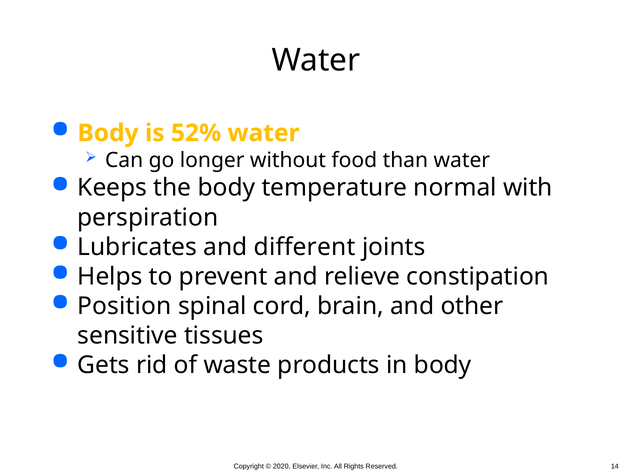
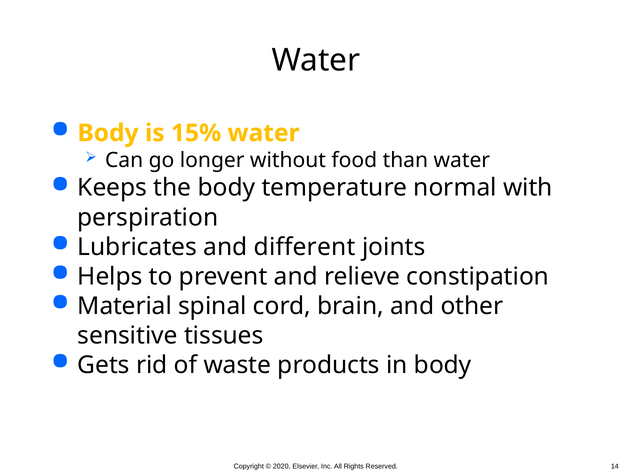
52%: 52% -> 15% (196, 133)
Position: Position -> Material (125, 306)
